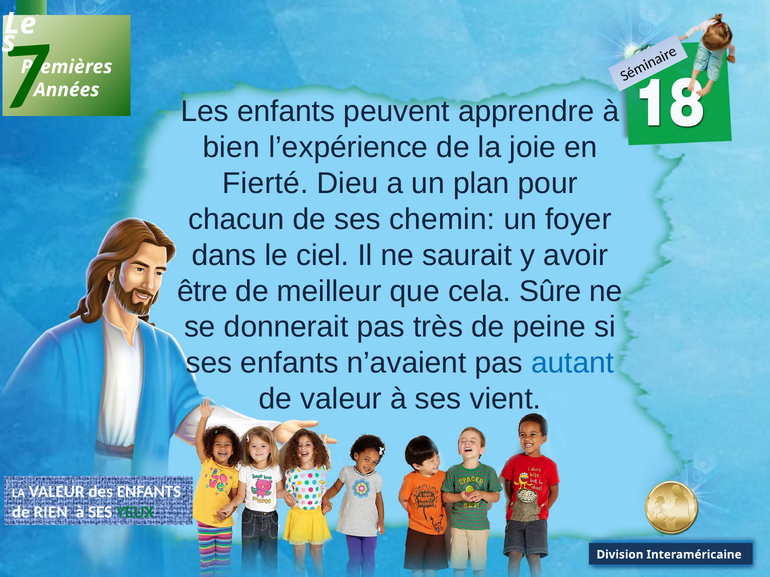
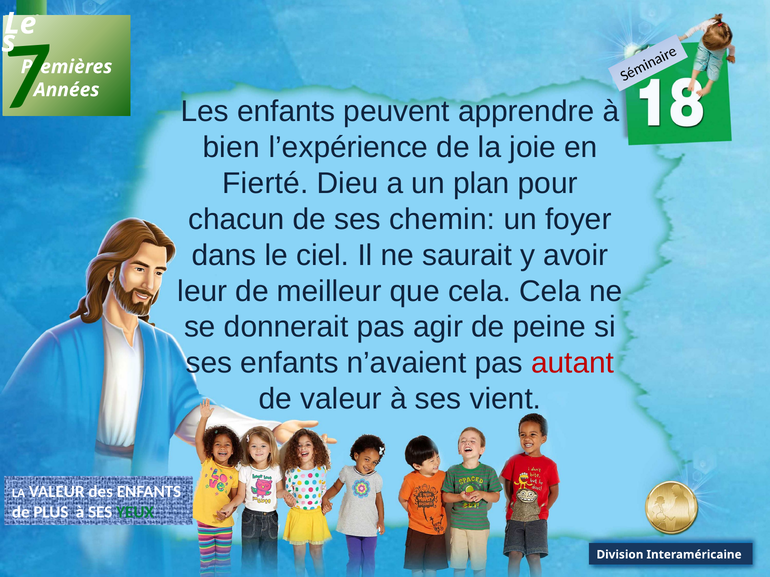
être: être -> leur (202, 291)
cela Sûre: Sûre -> Cela (550, 291)
très: très -> agir (438, 327)
autant colour: blue -> red (573, 363)
RIEN: RIEN -> PLUS (51, 512)
